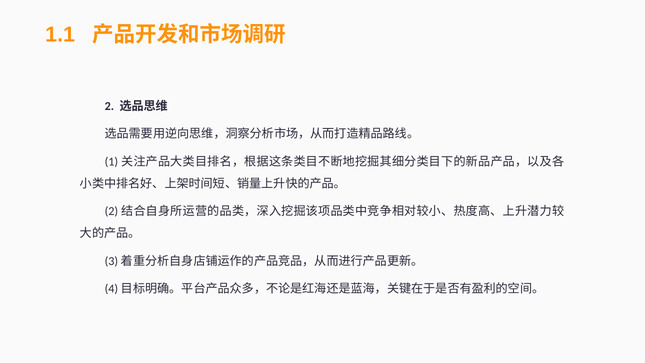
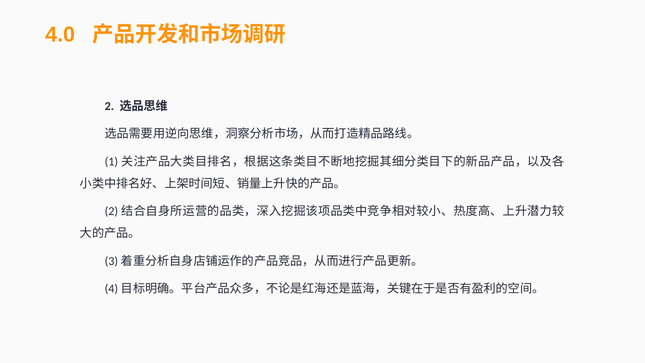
1.1: 1.1 -> 4.0 (60, 34)
